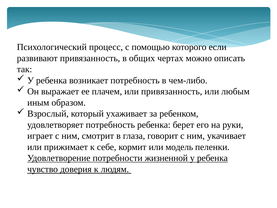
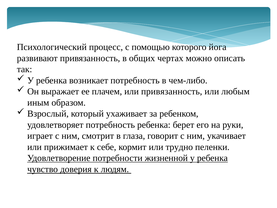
если: если -> йога (218, 47)
модель: модель -> трудно (179, 147)
